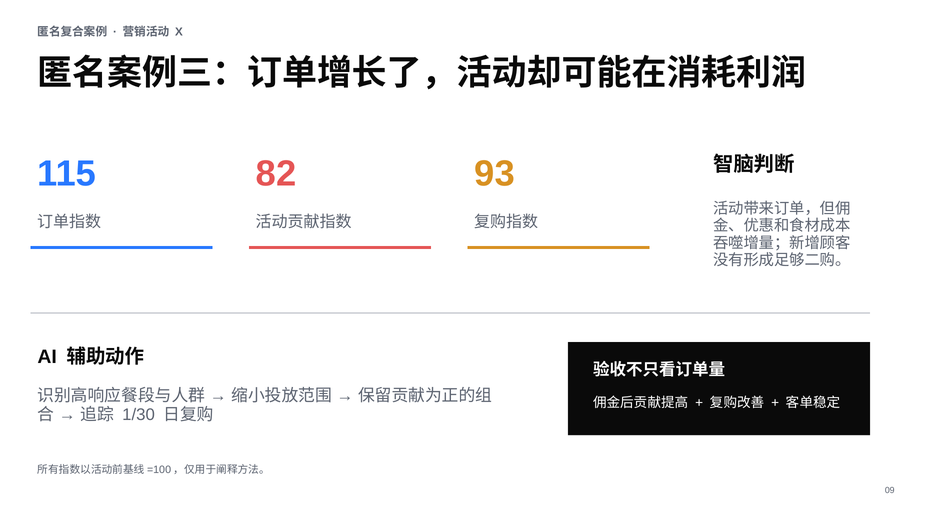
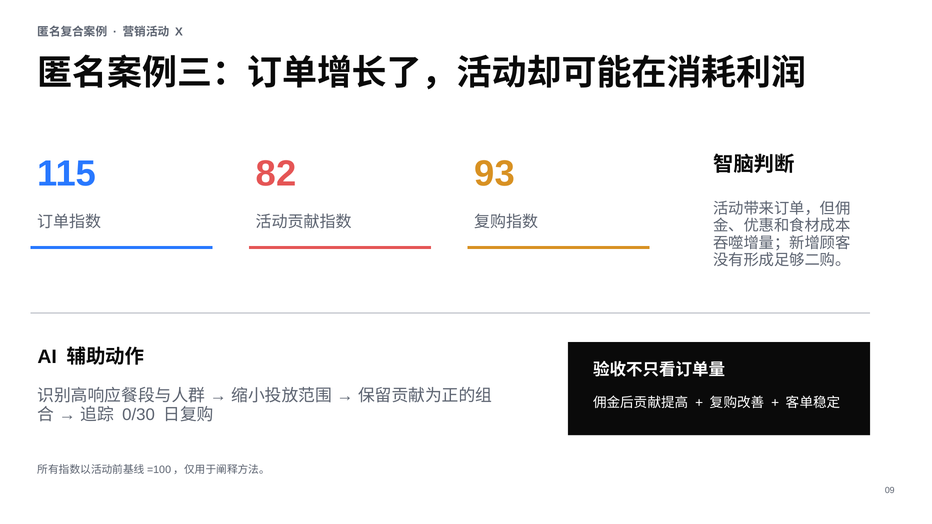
1/30: 1/30 -> 0/30 (139, 415)
